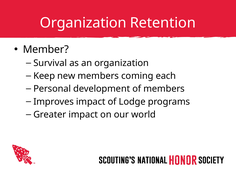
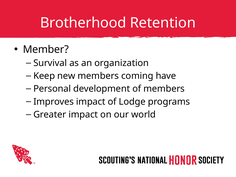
Organization: Organization -> Brotherhood (83, 23)
each: each -> have (166, 76)
